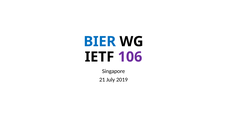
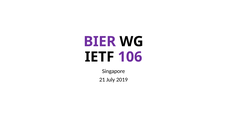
BIER colour: blue -> purple (100, 41)
